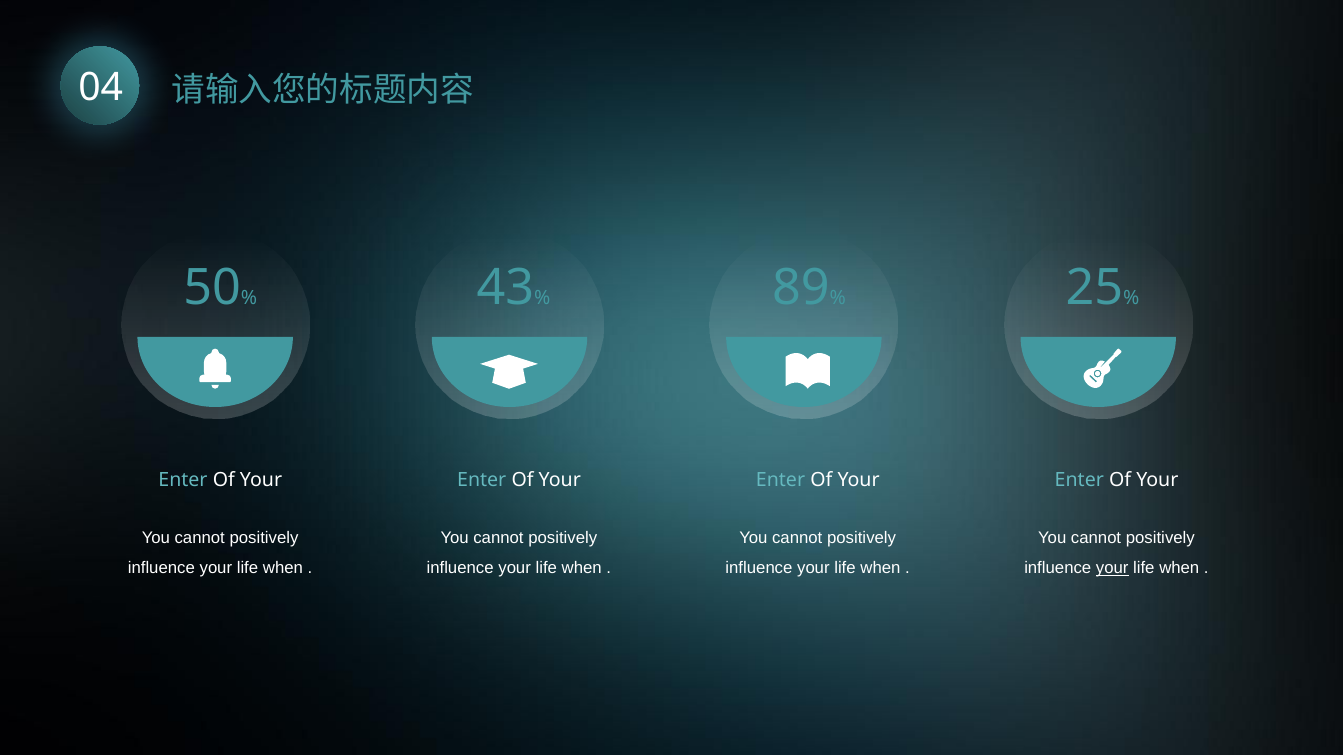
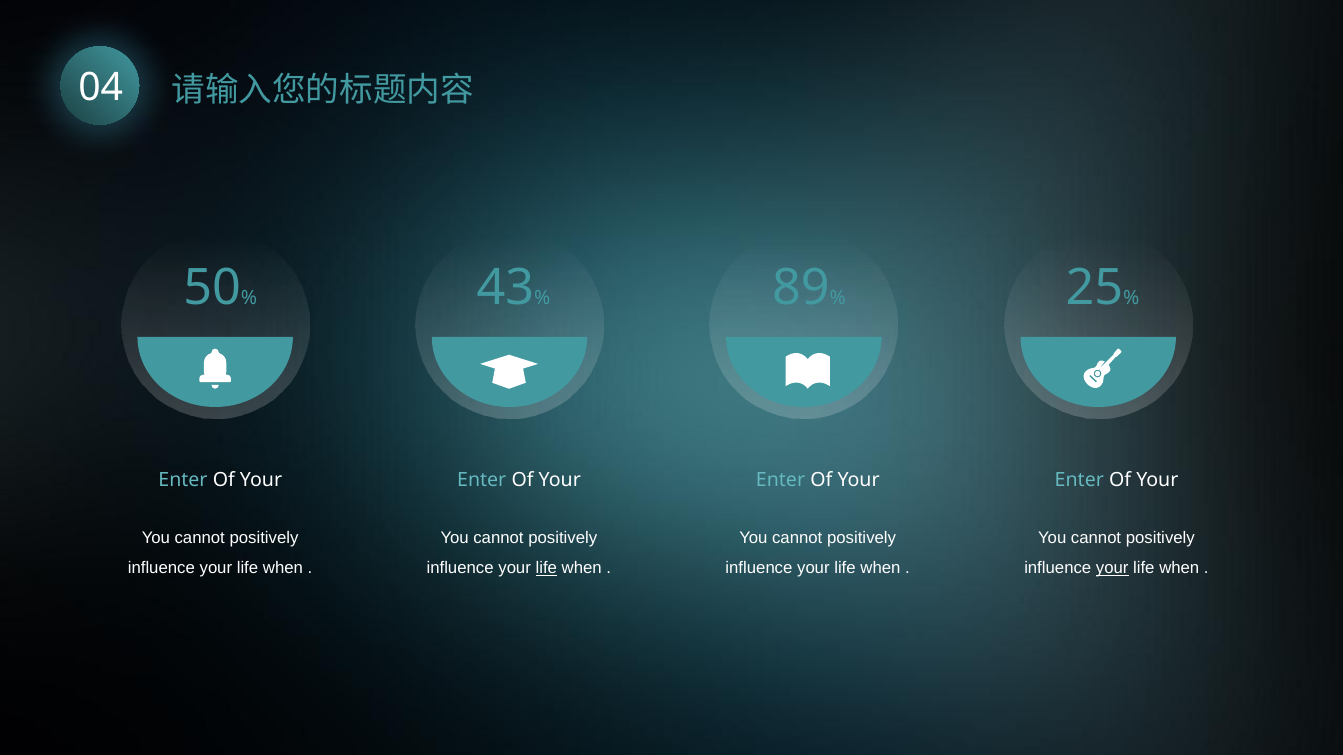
life underline: none -> present (546, 569)
